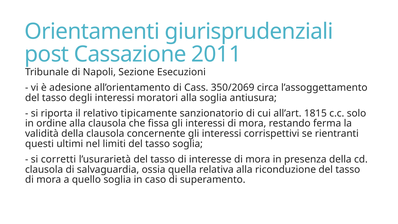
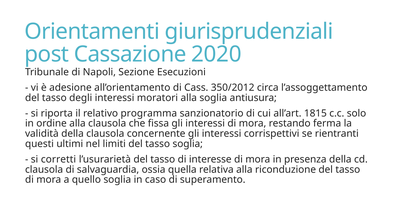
2011: 2011 -> 2020 (216, 54)
350/2069: 350/2069 -> 350/2012 (233, 88)
tipicamente: tipicamente -> programma (149, 113)
